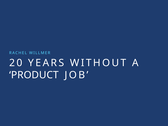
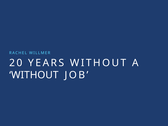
PRODUCT: PRODUCT -> WITHOUT (34, 75)
